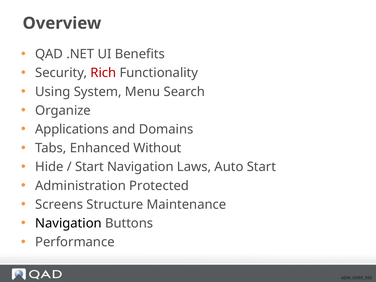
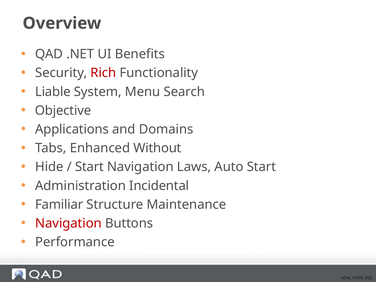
Using: Using -> Liable (53, 92)
Organize: Organize -> Objective (63, 111)
Protected: Protected -> Incidental (159, 186)
Screens: Screens -> Familiar (59, 205)
Navigation colour: black -> red (68, 223)
